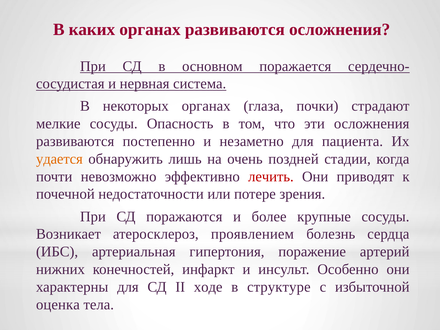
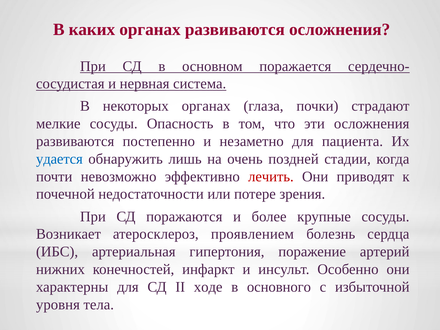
удается colour: orange -> blue (59, 159)
структуре: структуре -> основного (279, 287)
оценка: оценка -> уровня (58, 305)
